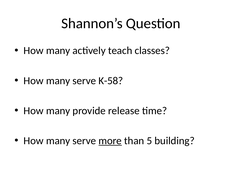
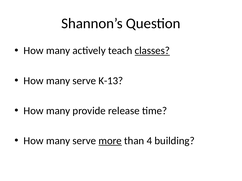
classes underline: none -> present (152, 51)
K-58: K-58 -> K-13 (111, 81)
5: 5 -> 4 (149, 141)
